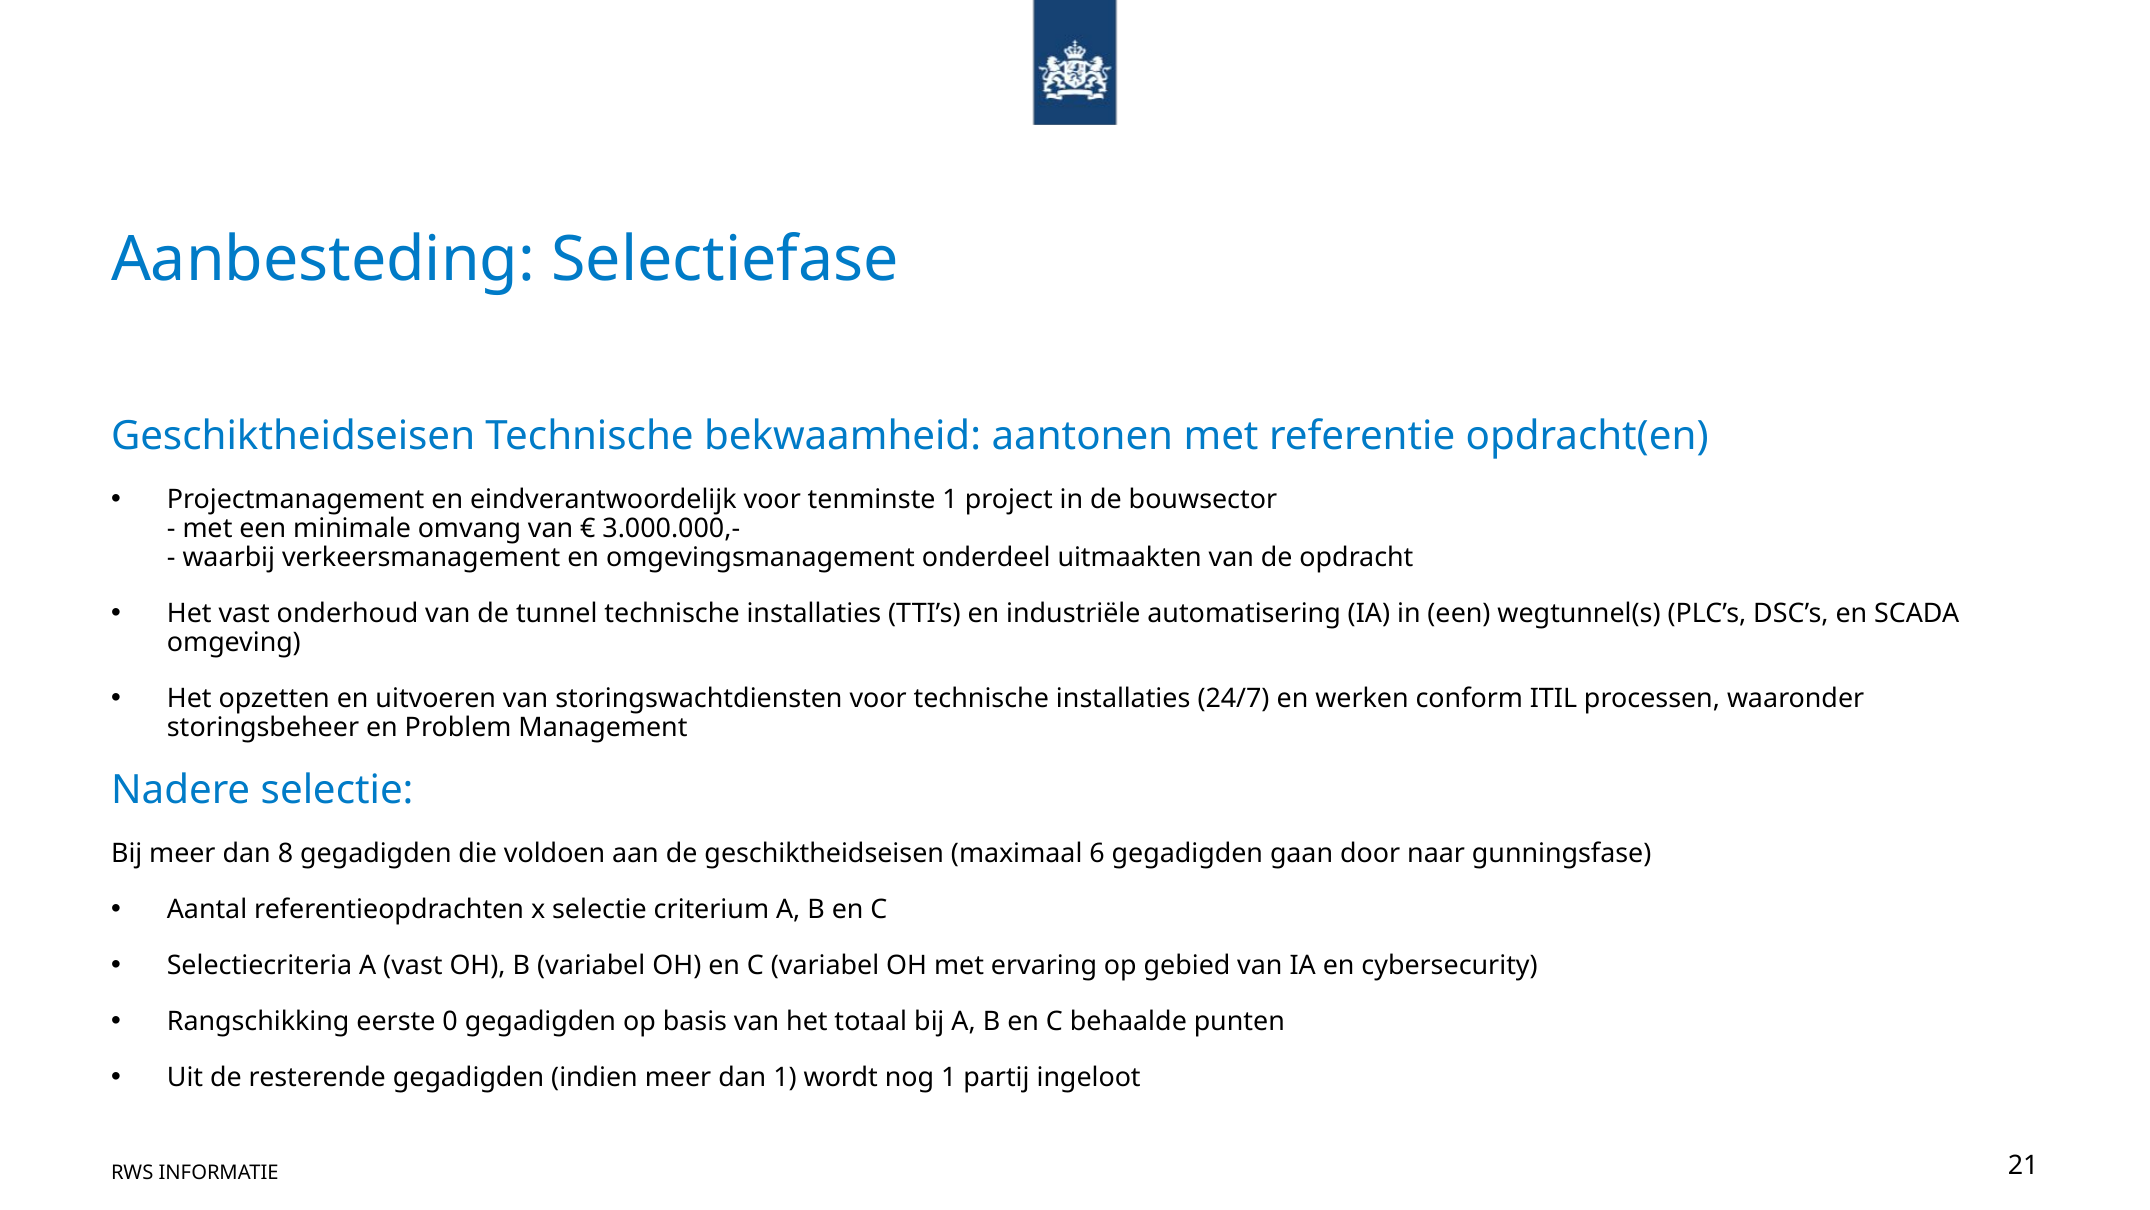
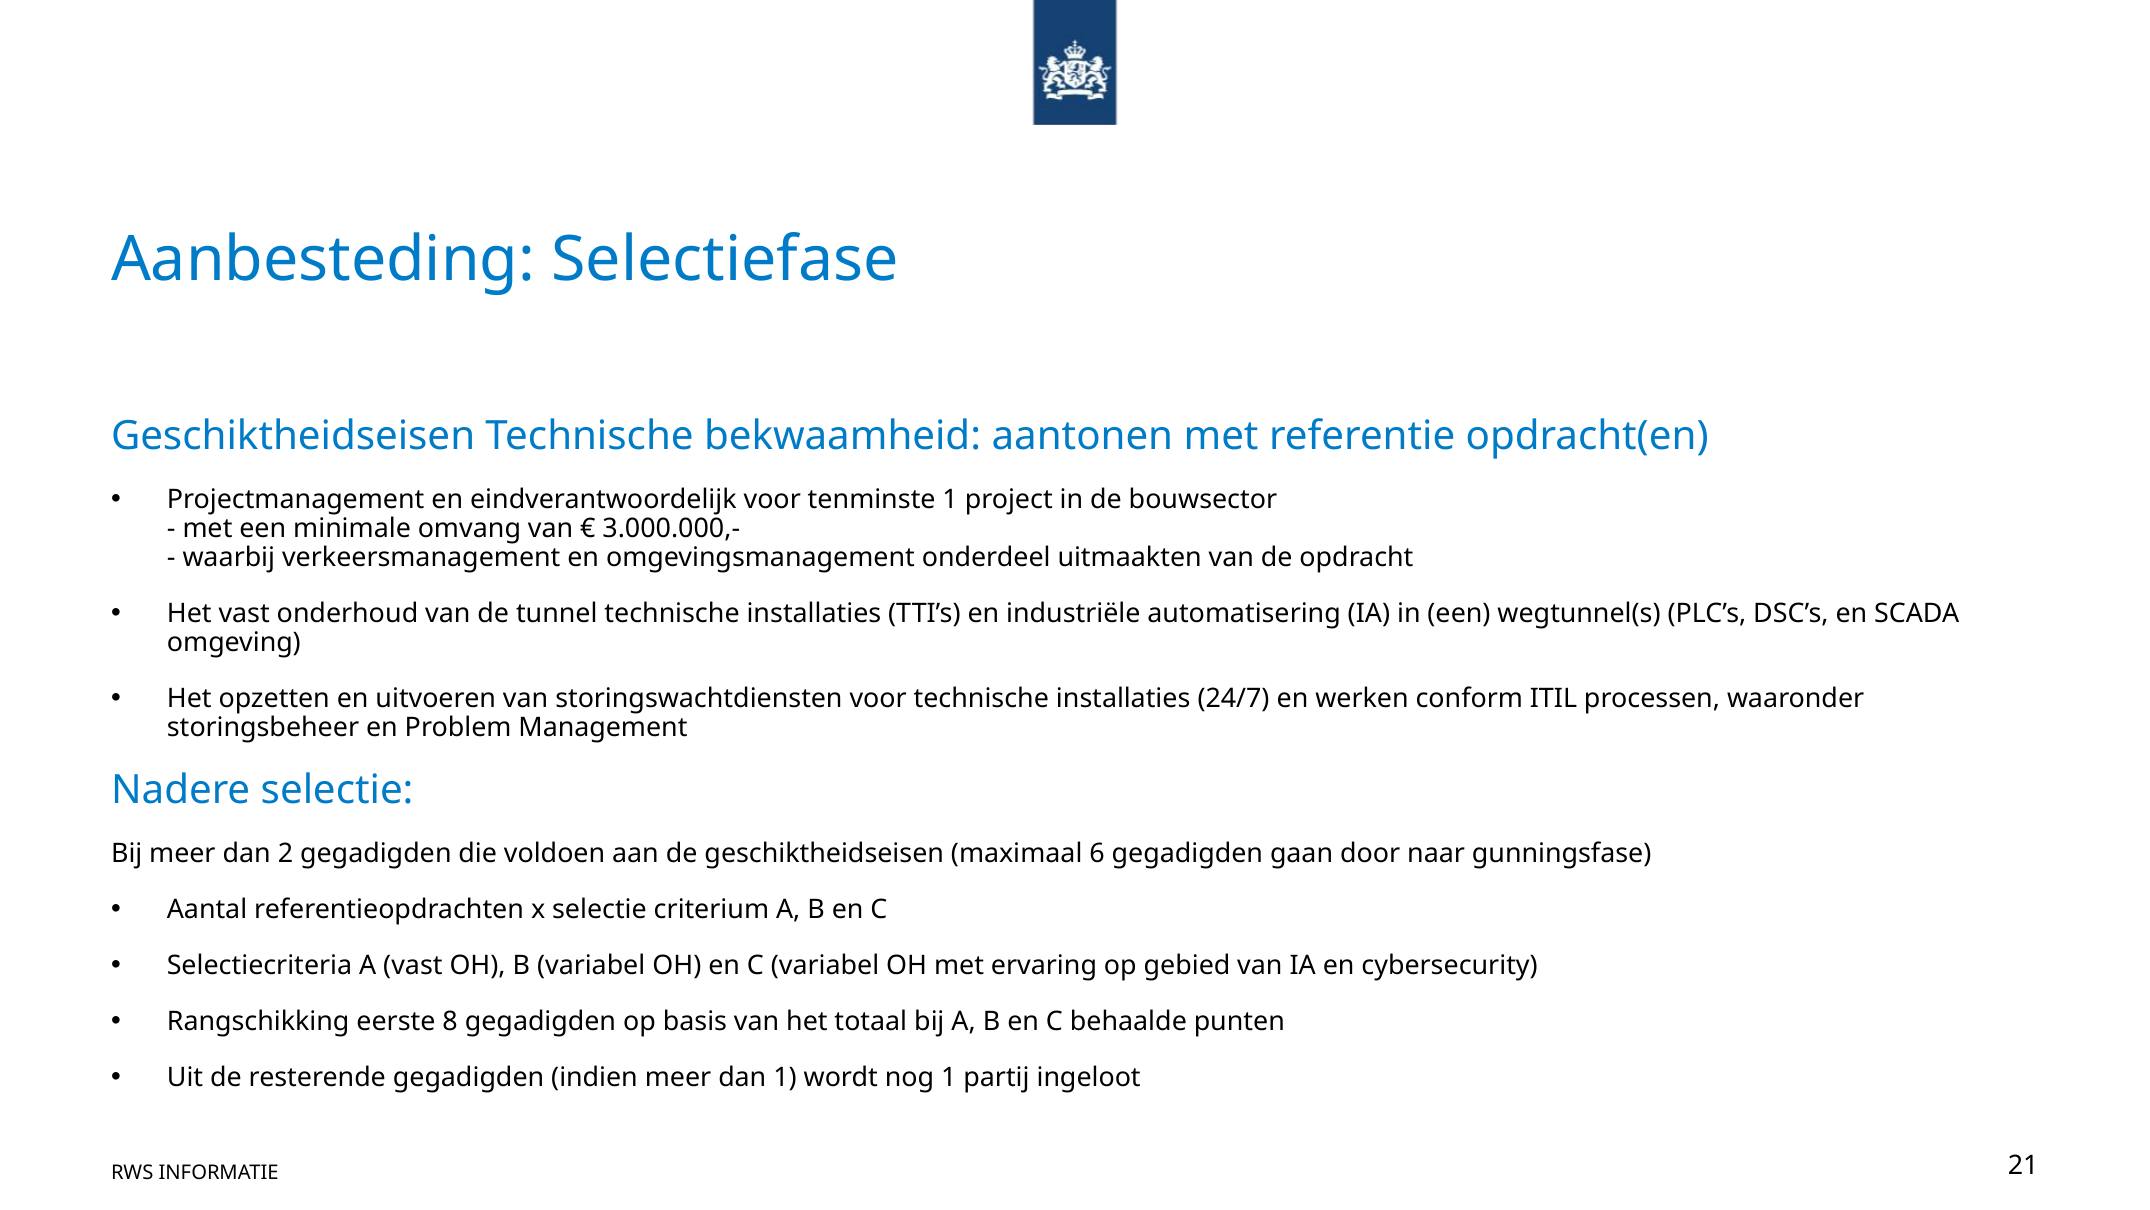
8: 8 -> 2 (285, 853)
0: 0 -> 8 (450, 1021)
